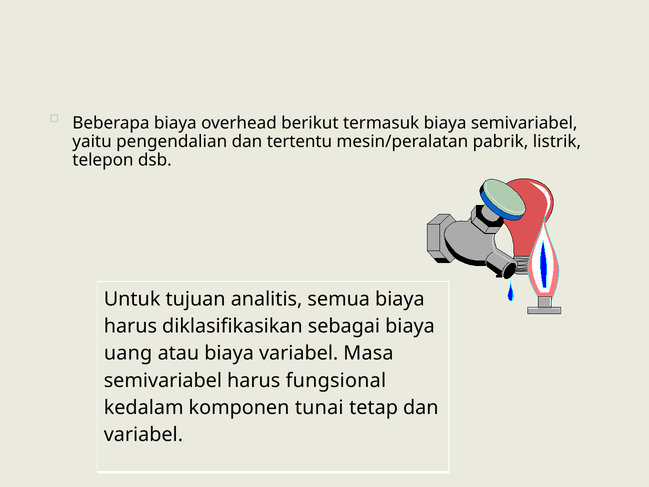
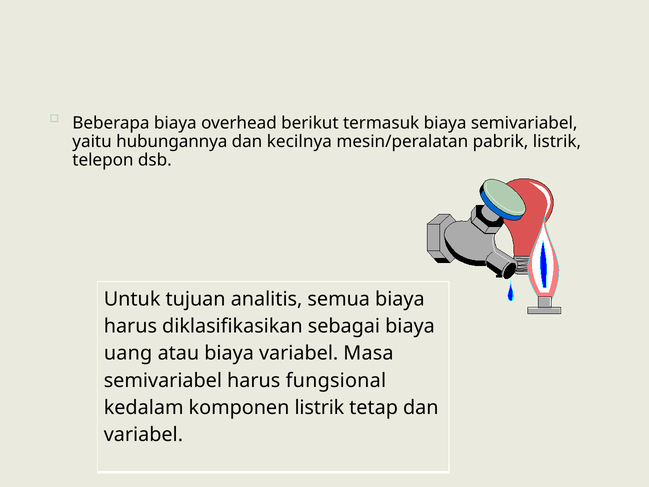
pengendalian: pengendalian -> hubungannya (172, 141)
tertentu: tertentu -> kecilnya (299, 141)
komponen tunai: tunai -> listrik (319, 407)
